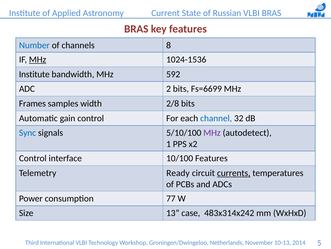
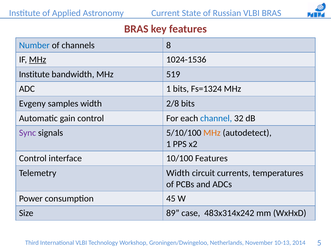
592: 592 -> 519 (173, 74)
ADC 2: 2 -> 1 (169, 89)
Fs=6699: Fs=6699 -> Fs=1324 (206, 89)
Frames: Frames -> Evgeny (32, 103)
Sync colour: blue -> purple (28, 132)
MHz colour: purple -> orange (212, 132)
Telemetry Ready: Ready -> Width (178, 172)
currents underline: present -> none (234, 172)
77: 77 -> 45 (171, 198)
13: 13 -> 89 (173, 213)
